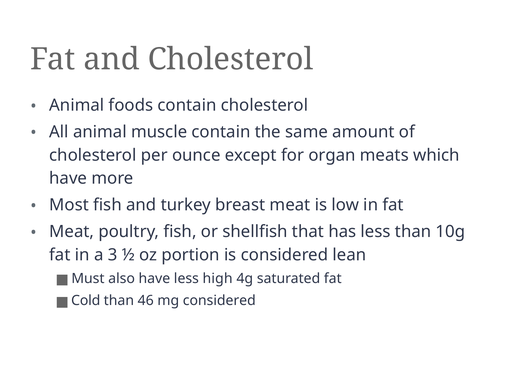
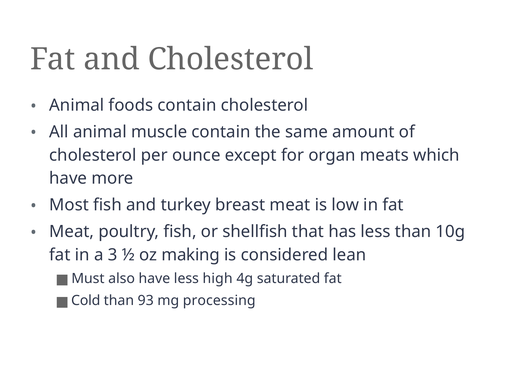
portion: portion -> making (191, 255)
46: 46 -> 93 (146, 300)
mg considered: considered -> processing (219, 300)
